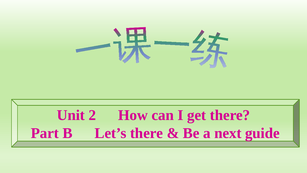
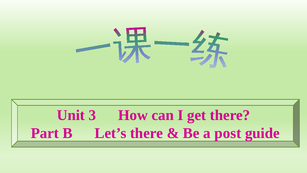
2: 2 -> 3 (92, 115)
next: next -> post (228, 133)
